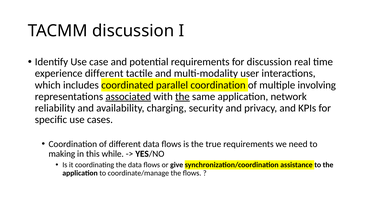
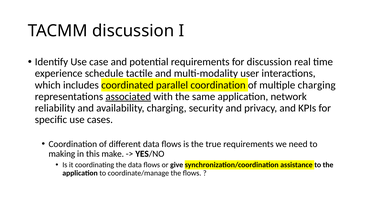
experience different: different -> schedule (104, 74)
multiple involving: involving -> charging (317, 85)
the underline: present -> none (182, 97)
while: while -> make (113, 154)
